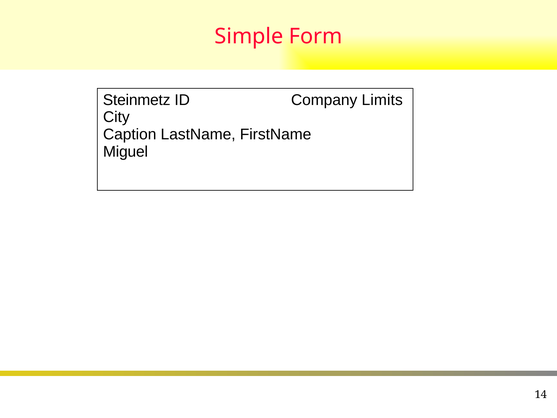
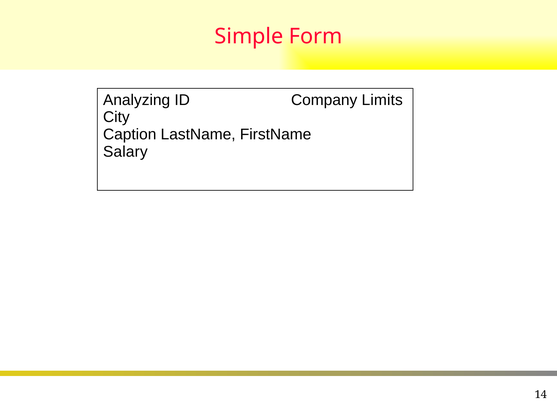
Steinmetz: Steinmetz -> Analyzing (137, 100)
Miguel: Miguel -> Salary (125, 152)
